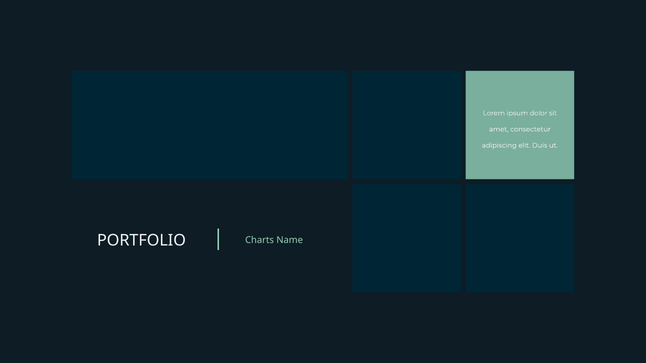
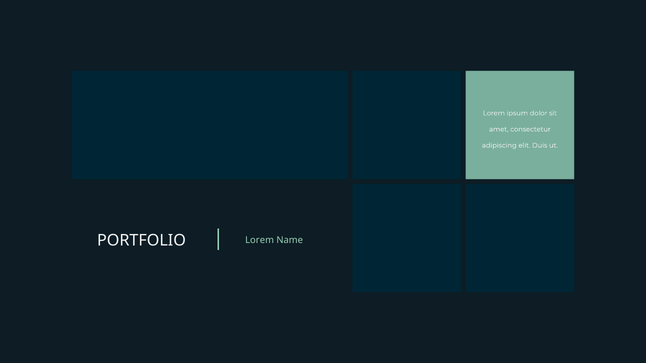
PORTFOLIO Charts: Charts -> Lorem (260, 240)
